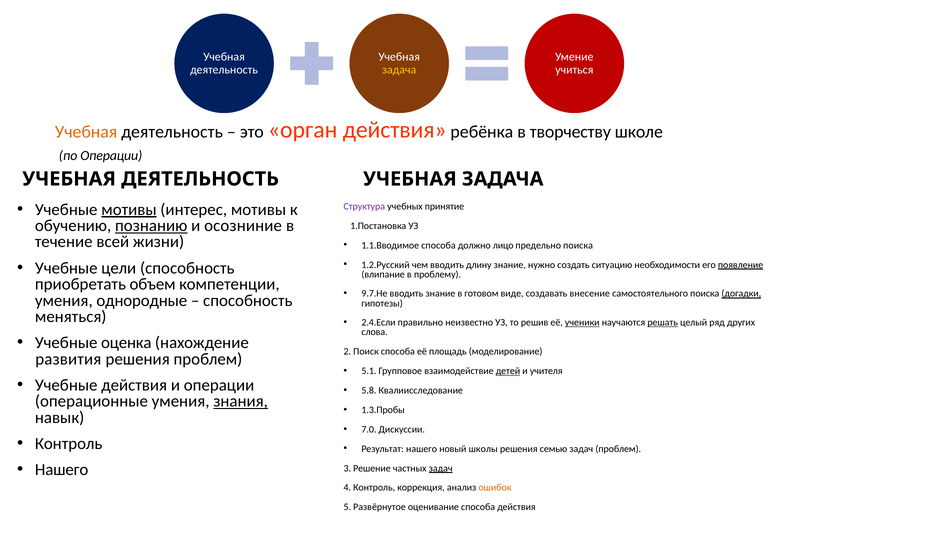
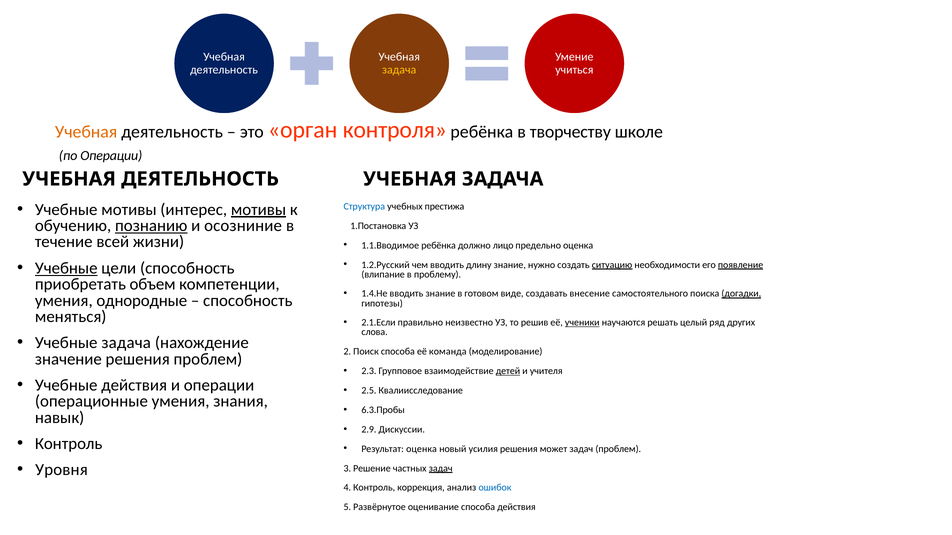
орган действия: действия -> контроля (395, 130)
мотивы underline: present -> none (129, 210)
мотивы underline: none -> present (259, 210)
Структура colour: purple -> blue (364, 207)
принятие: принятие -> престижа (444, 207)
1.1.Вводимое способа: способа -> ребёнка (439, 246)
предельно поиска: поиска -> оценка (578, 246)
Учебные underline: none -> present (66, 268)
ситуацию underline: none -> present (612, 265)
9.7.Не: 9.7.Не -> 1.4.Не (374, 294)
2.4.Если: 2.4.Если -> 2.1.Если (379, 323)
решать underline: present -> none (663, 323)
Учебные оценка: оценка -> задача (126, 343)
площадь: площадь -> команда (448, 352)
развития: развития -> значение (68, 359)
5.1: 5.1 -> 2.3 (369, 371)
5.8: 5.8 -> 2.5 (369, 391)
знания underline: present -> none (241, 402)
1.3.Пробы: 1.3.Пробы -> 6.3.Пробы (383, 410)
7.0: 7.0 -> 2.9 (369, 430)
Результат нашего: нашего -> оценка (422, 449)
школы: школы -> усилия (483, 449)
семью: семью -> может (554, 449)
Нашего: Нашего -> Уровня (61, 470)
ошибок colour: orange -> blue (495, 488)
